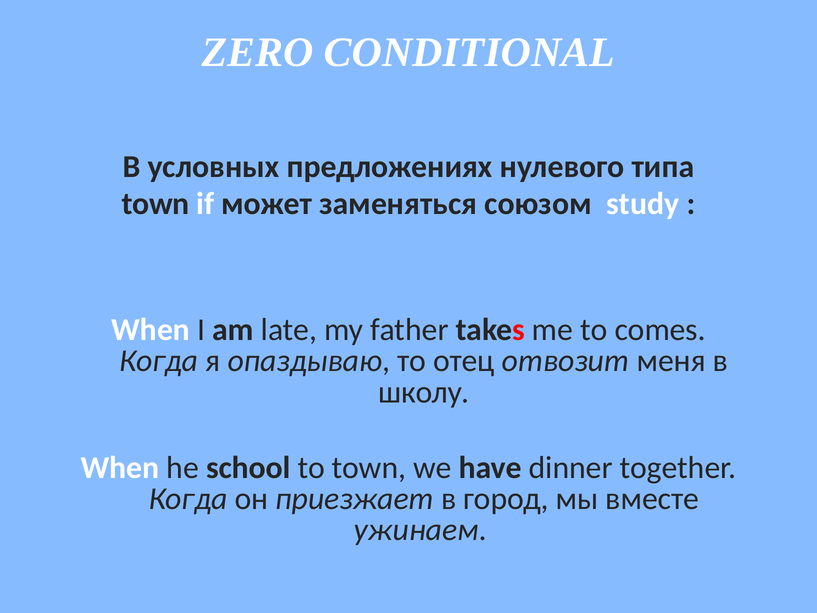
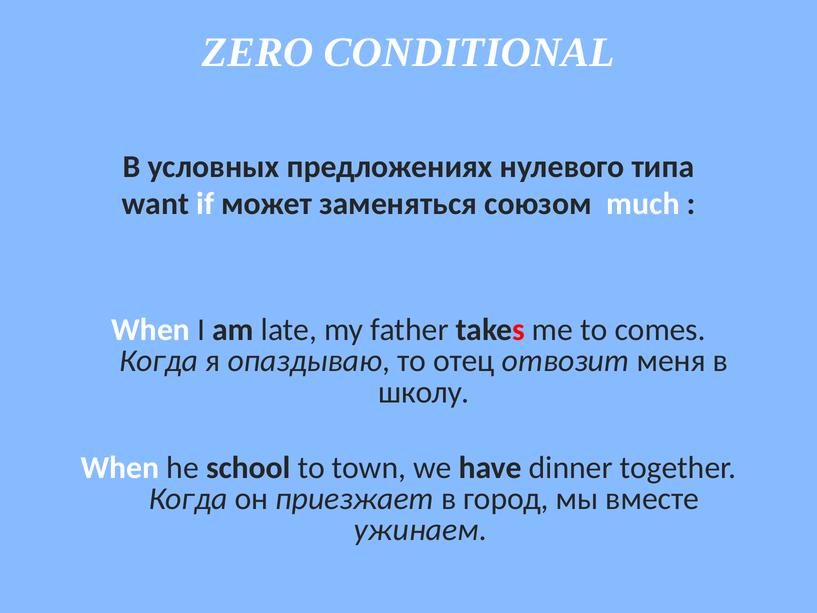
town: town -> want (155, 204)
study: study -> much (643, 204)
